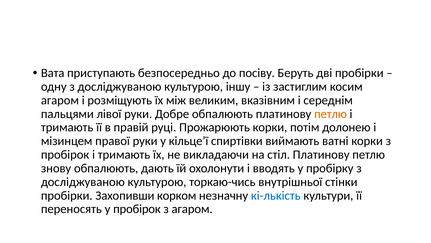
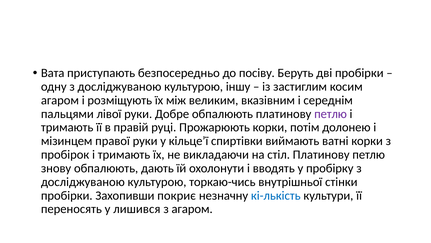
петлю colour: orange -> purple (331, 114)
корком: корком -> покриє (177, 195)
у пробірок: пробірок -> лишився (137, 209)
